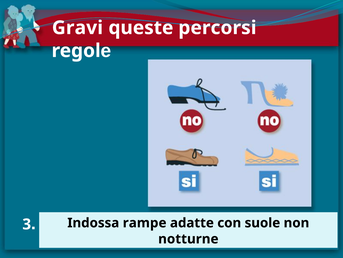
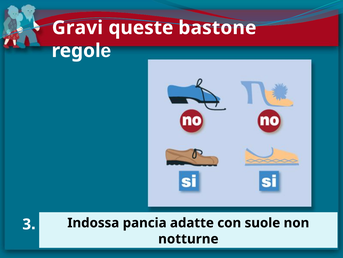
percorsi: percorsi -> bastone (217, 28)
rampe: rampe -> pancia (145, 222)
